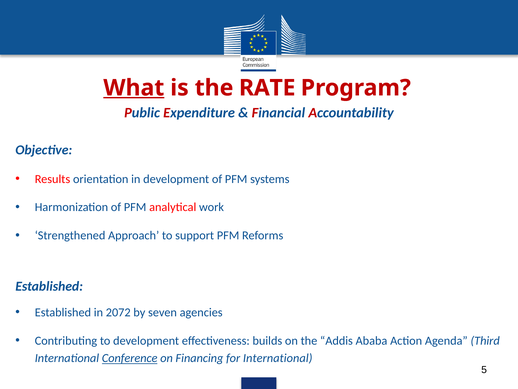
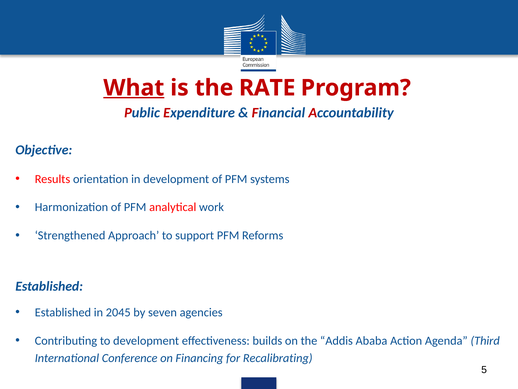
2072: 2072 -> 2045 (118, 312)
Conference underline: present -> none (130, 358)
for International: International -> Recalibrating (278, 358)
